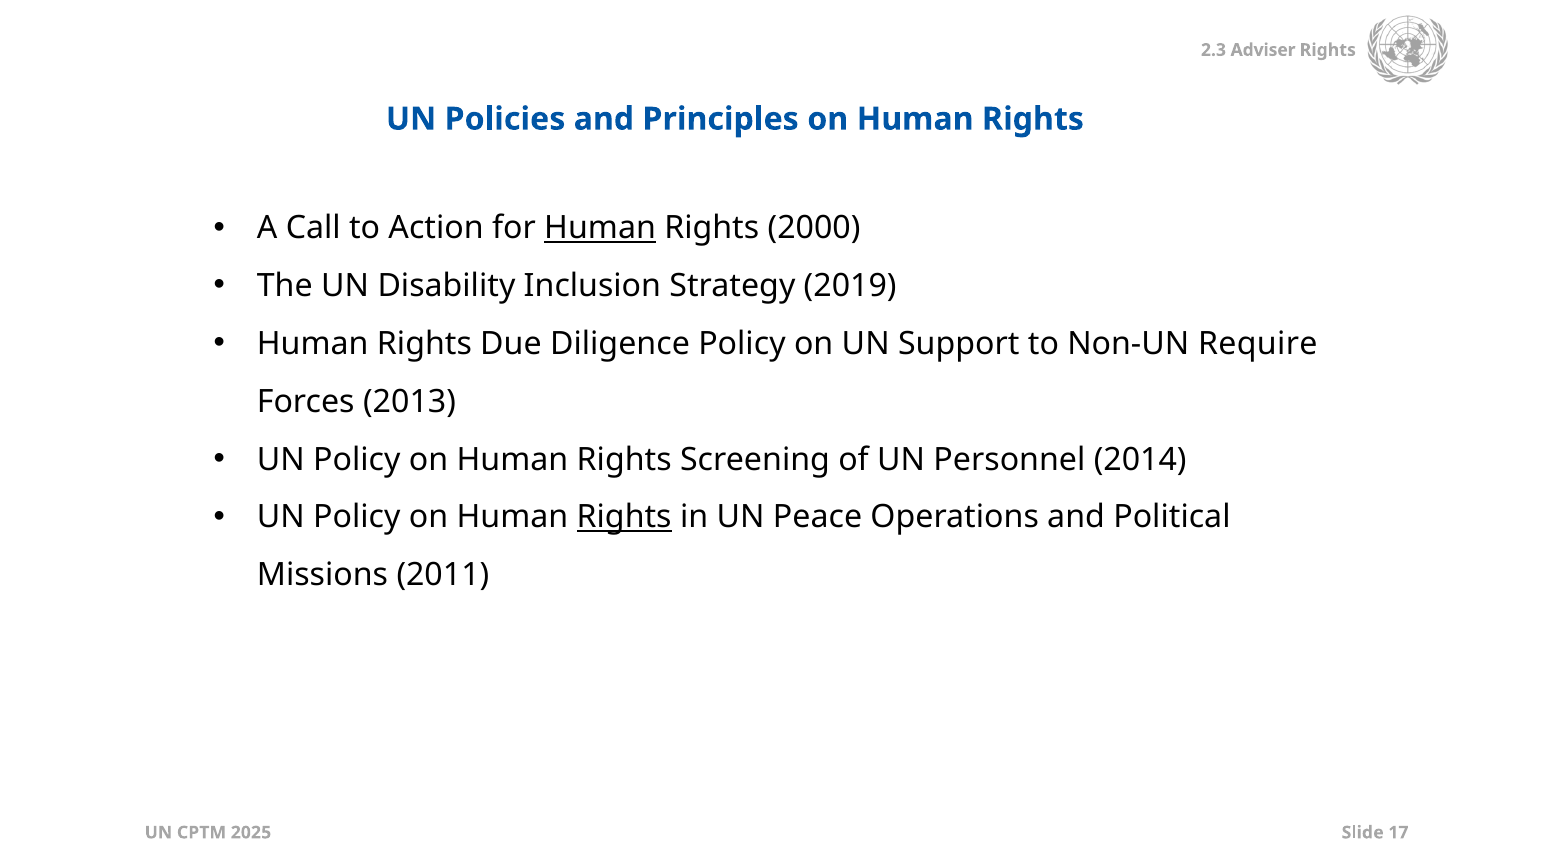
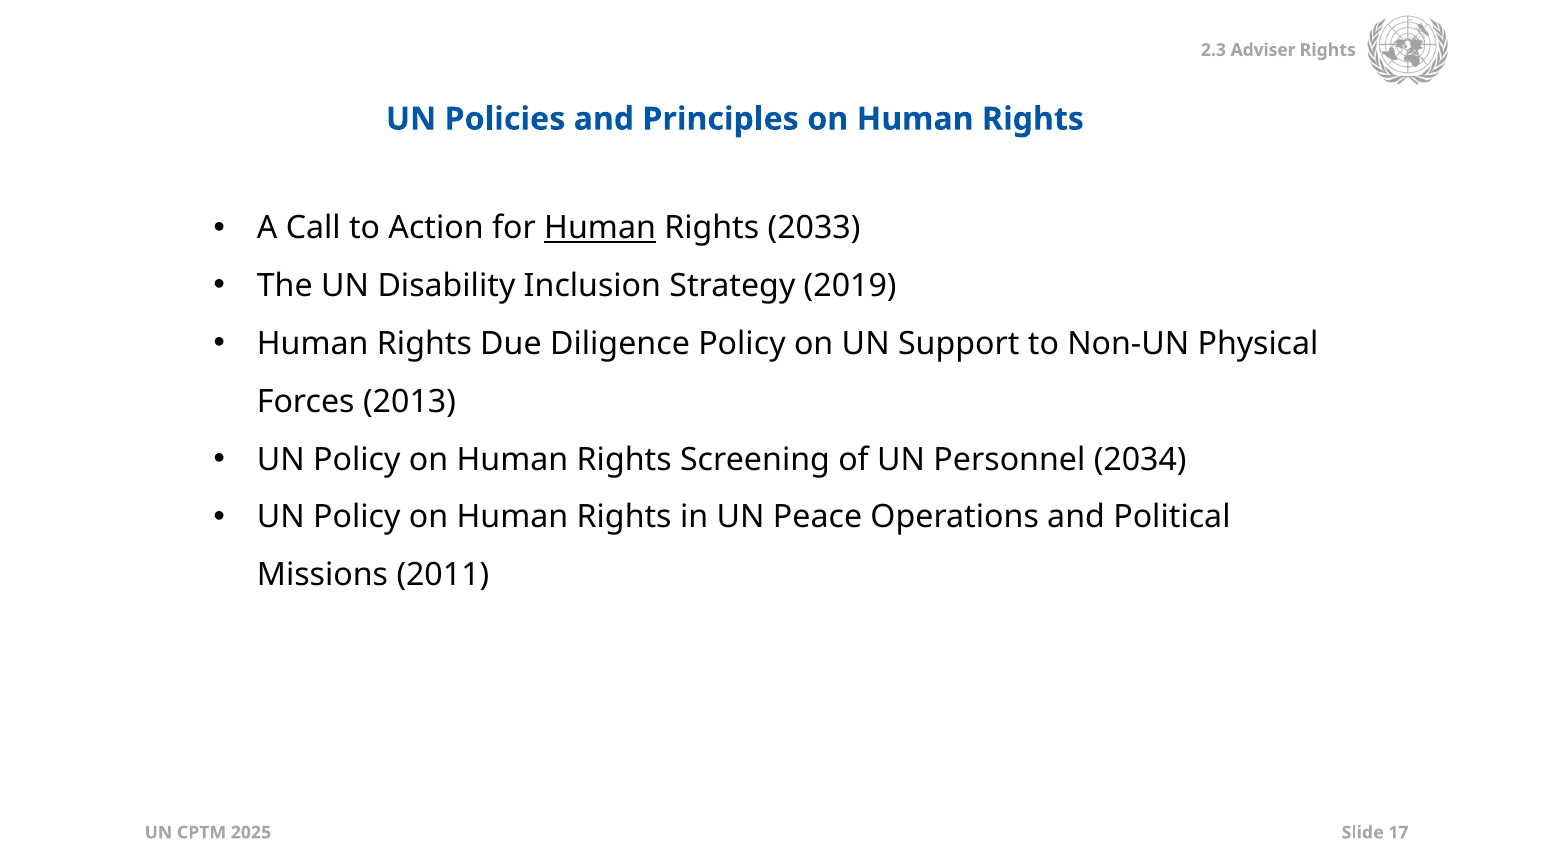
2000: 2000 -> 2033 (814, 228)
Require: Require -> Physical (1258, 344)
2014: 2014 -> 2034 (1140, 459)
Rights underline: present -> none (624, 517)
